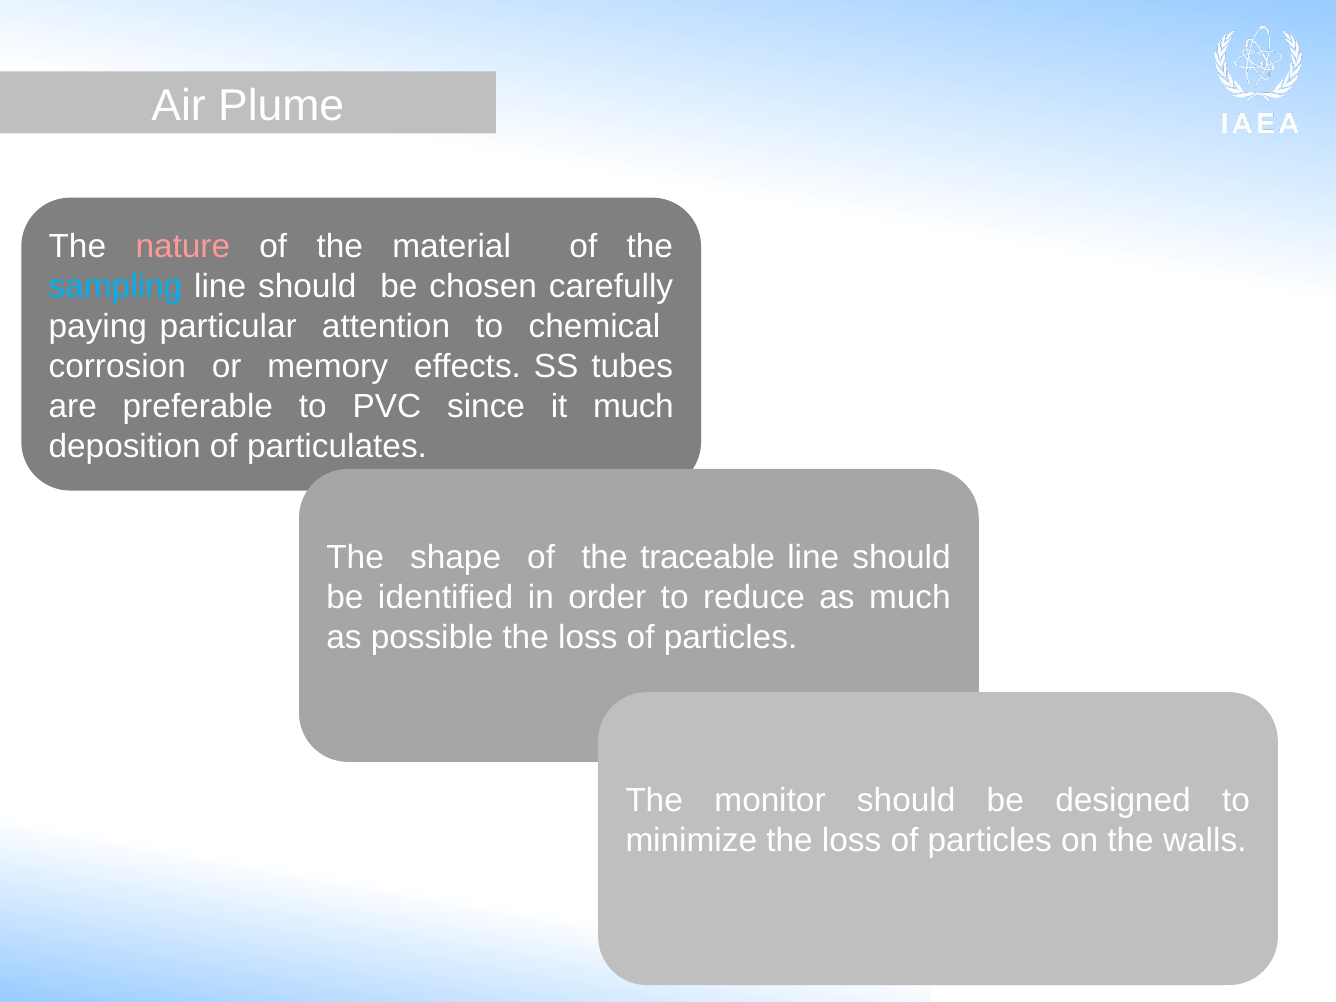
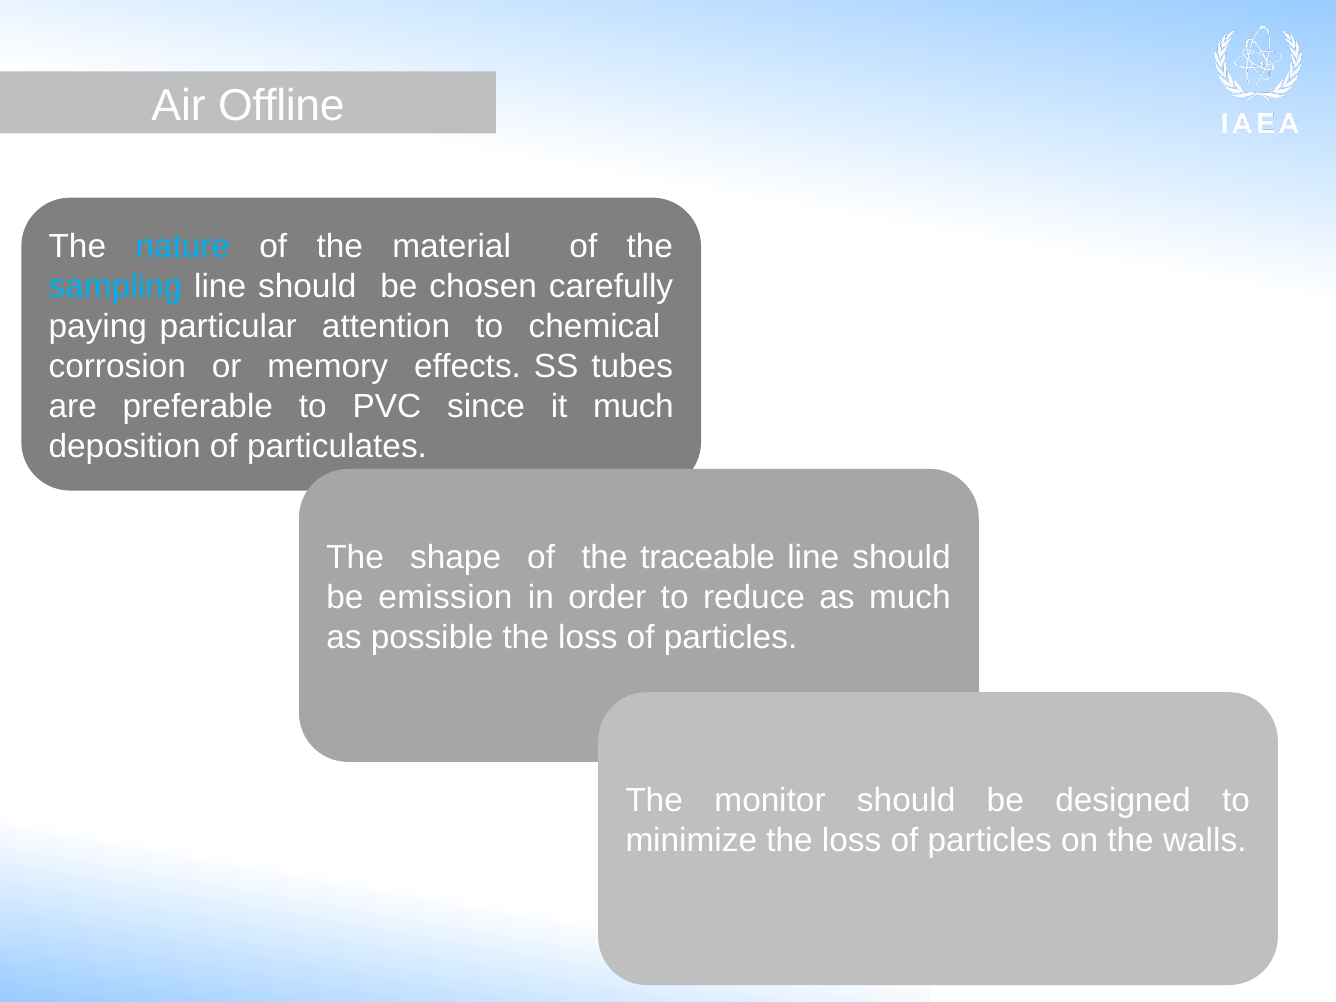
Plume: Plume -> Offline (281, 106)
nature colour: pink -> light blue (183, 246)
identified: identified -> emission (445, 598)
